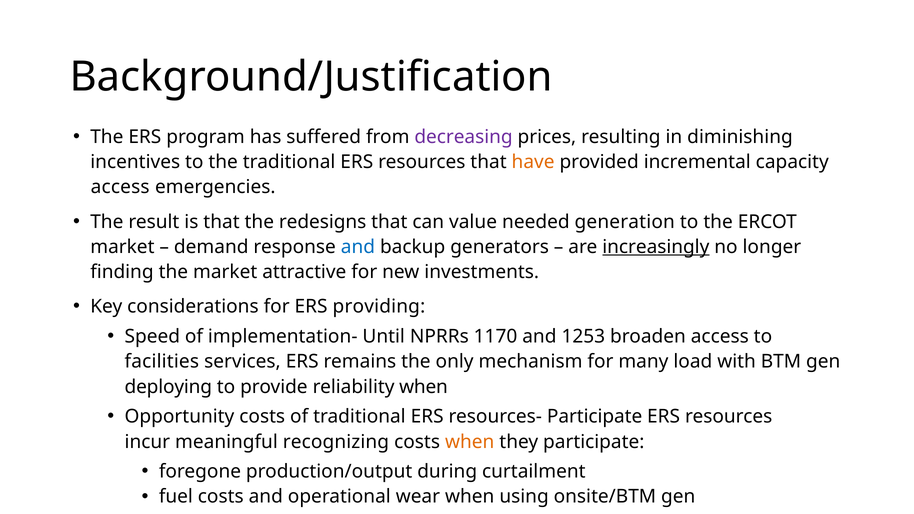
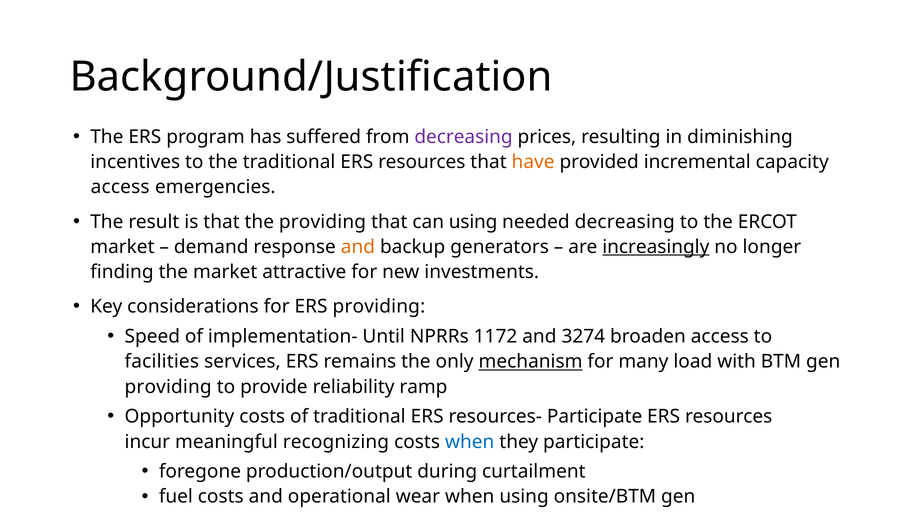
the redesigns: redesigns -> providing (322, 222)
can value: value -> using (473, 222)
needed generation: generation -> decreasing (625, 222)
and colour: blue -> orange (358, 247)
1170: 1170 -> 1172 (496, 337)
1253: 1253 -> 3274 (583, 337)
mechanism underline: none -> present (531, 362)
deploying: deploying -> providing (168, 387)
reliability when: when -> ramp (423, 387)
when colour: orange -> blue (470, 442)
